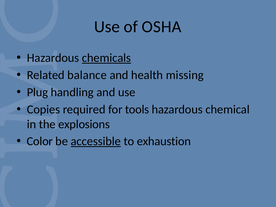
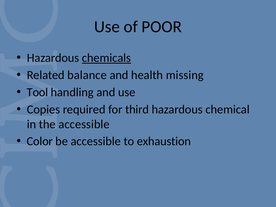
OSHA: OSHA -> POOR (162, 27)
Plug: Plug -> Tool (37, 92)
tools: tools -> third (137, 109)
the explosions: explosions -> accessible (84, 124)
accessible underline: present -> none (96, 141)
